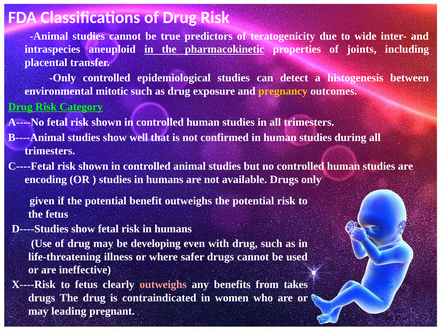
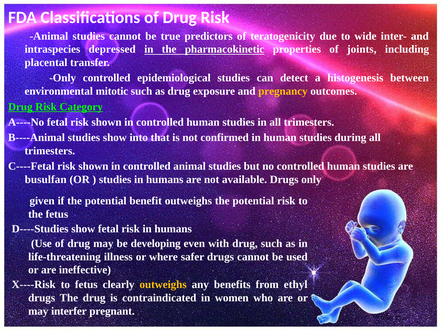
aneuploid: aneuploid -> depressed (112, 49)
well: well -> into (139, 137)
encoding: encoding -> busulfan (46, 179)
outweighs colour: pink -> yellow (163, 284)
takes: takes -> ethyl (296, 284)
leading: leading -> interfer (69, 311)
